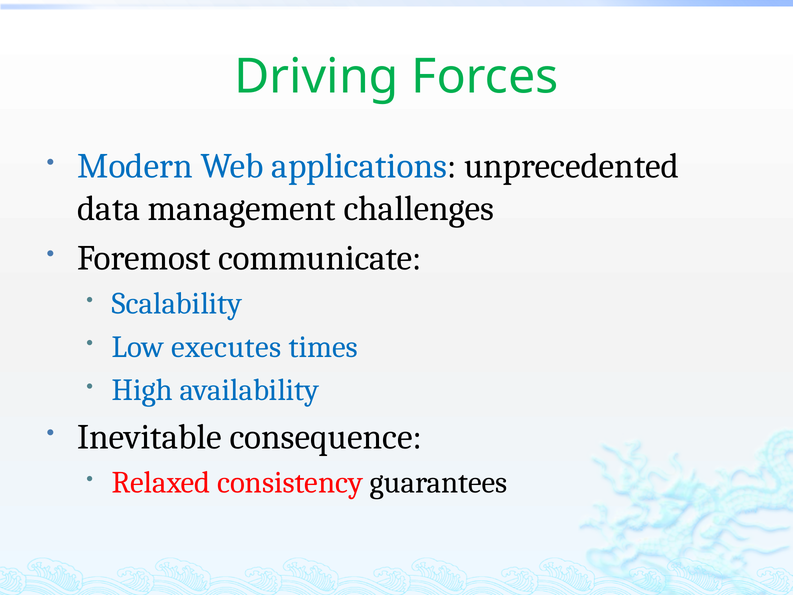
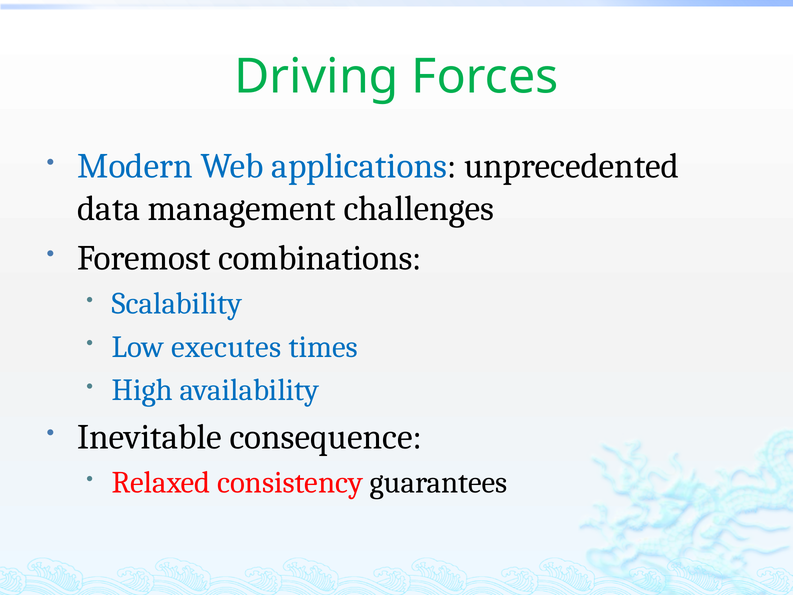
communicate: communicate -> combinations (320, 258)
